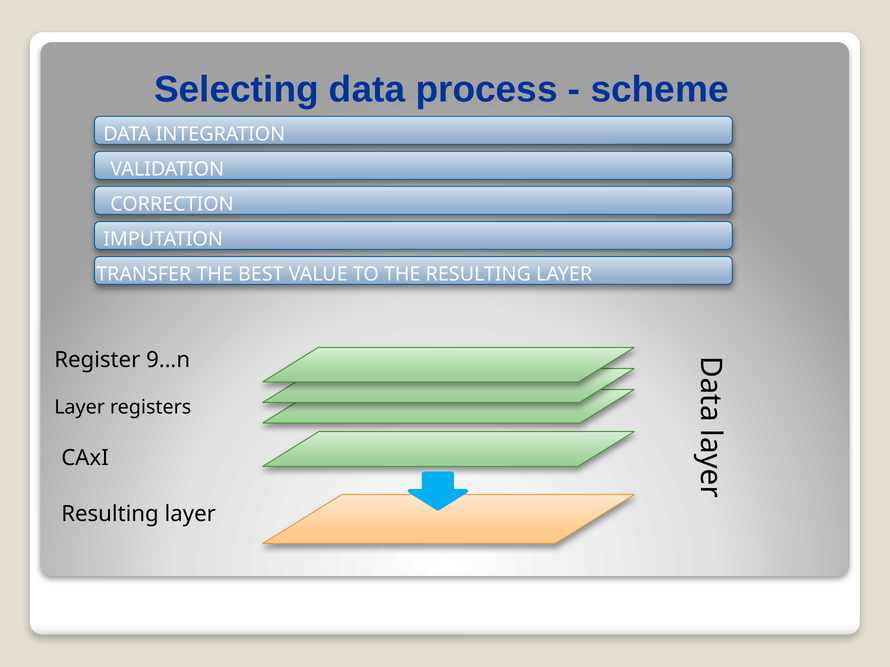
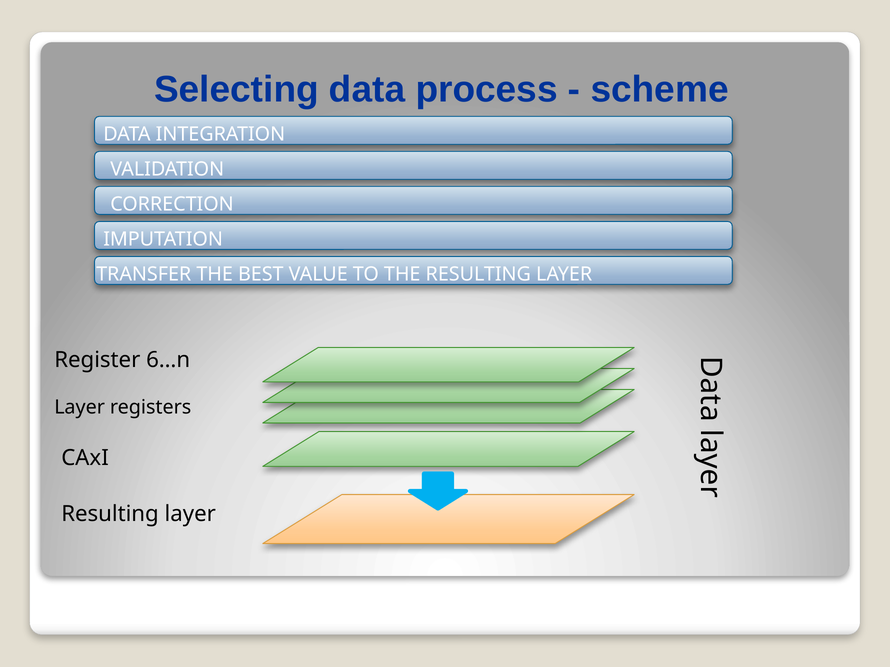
9…n: 9…n -> 6…n (168, 360)
